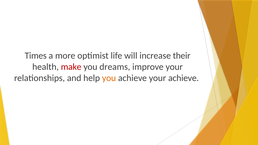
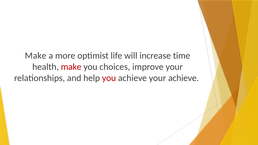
Times: Times -> Make (36, 56)
their: their -> time (182, 56)
dreams: dreams -> choices (115, 67)
you colour: orange -> red (109, 78)
